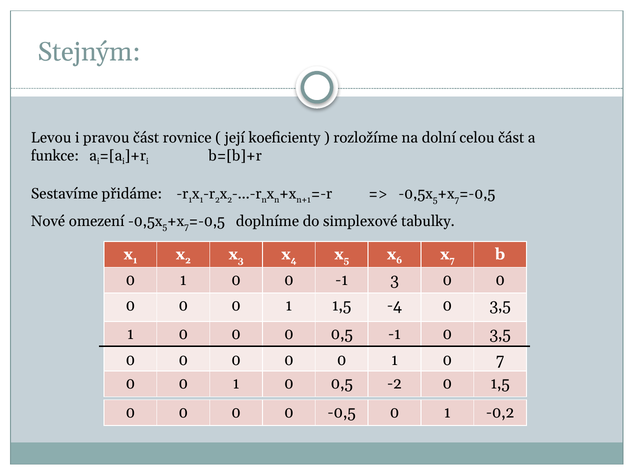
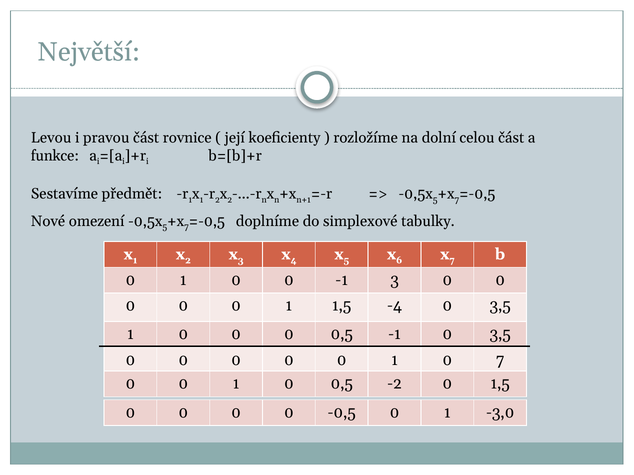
Stejným: Stejným -> Největší (89, 52)
přidáme: přidáme -> předmět (132, 194)
-0,2: -0,2 -> -3,0 (500, 413)
